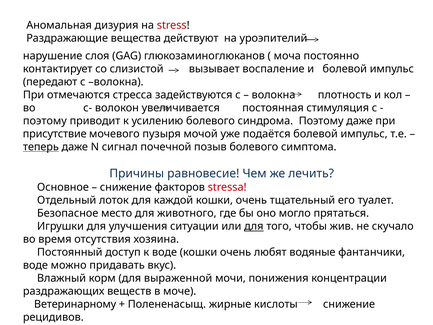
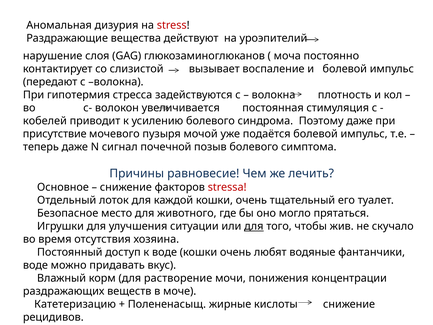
отмечаются: отмечаются -> гипотермия (79, 95)
поэтому: поэтому -> кобелей (45, 121)
теперь underline: present -> none (41, 147)
выраженной: выраженной -> растворение (178, 278)
Ветеринарному: Ветеринарному -> Катетеризацию (75, 304)
